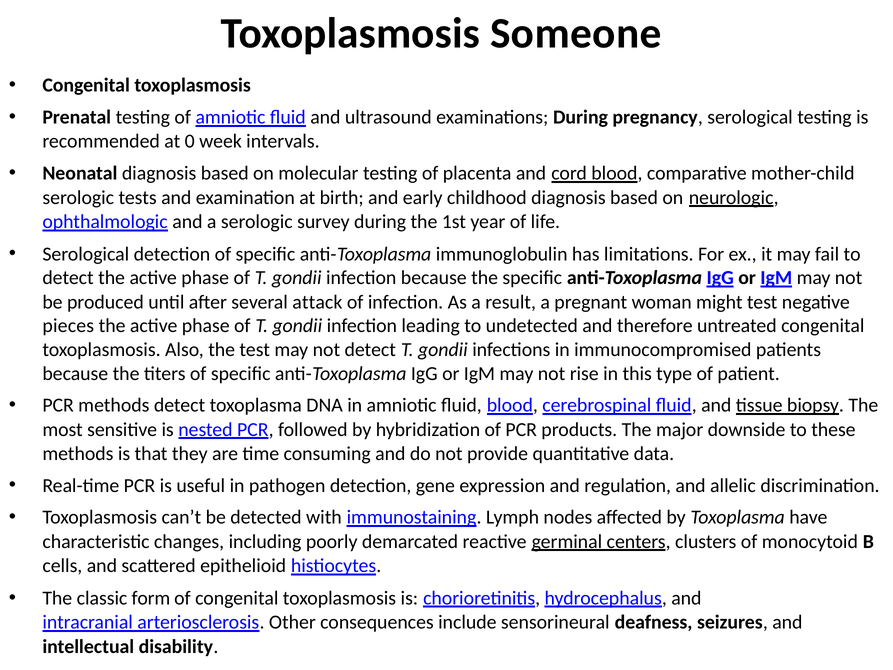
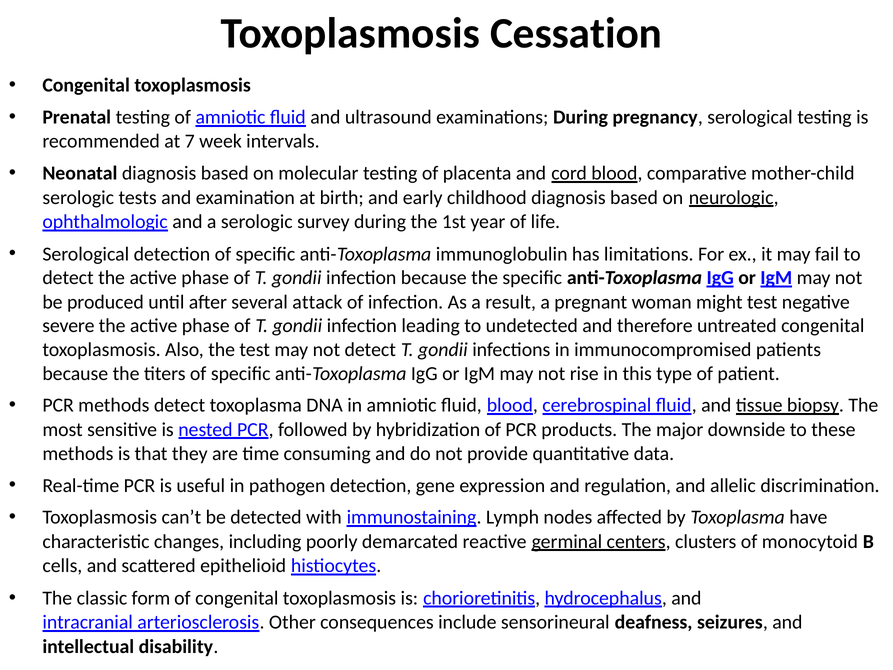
Someone: Someone -> Cessation (576, 34)
0: 0 -> 7 (190, 141)
pieces: pieces -> severe (68, 326)
